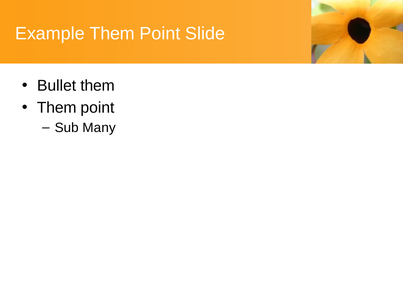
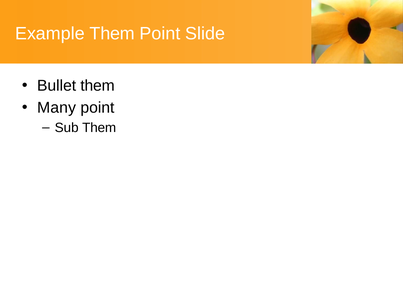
Them: Them -> Many (57, 108)
Sub Many: Many -> Them (99, 128)
